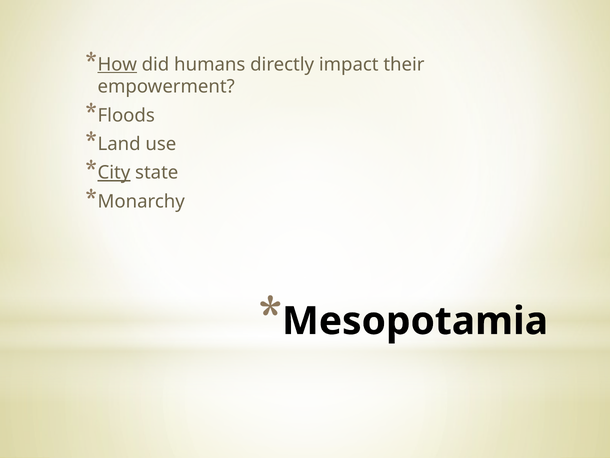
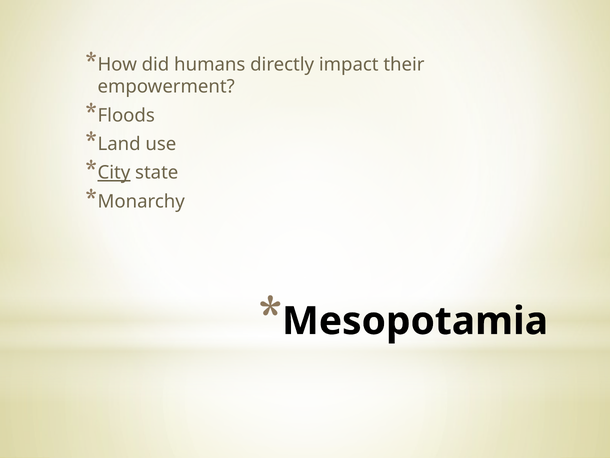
How underline: present -> none (117, 64)
